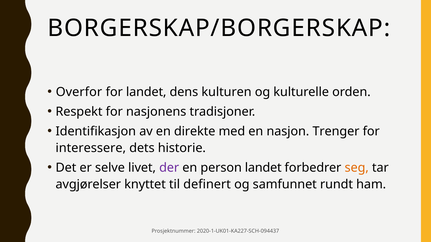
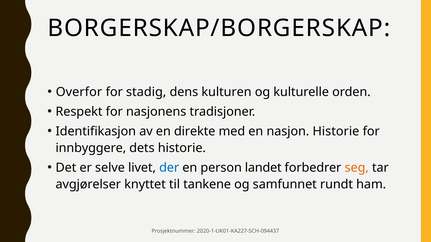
for landet: landet -> stadig (146, 92)
nasjon Trenger: Trenger -> Historie (336, 132)
interessere: interessere -> innbyggere (91, 148)
der colour: purple -> blue (169, 168)
definert: definert -> tankene (207, 185)
